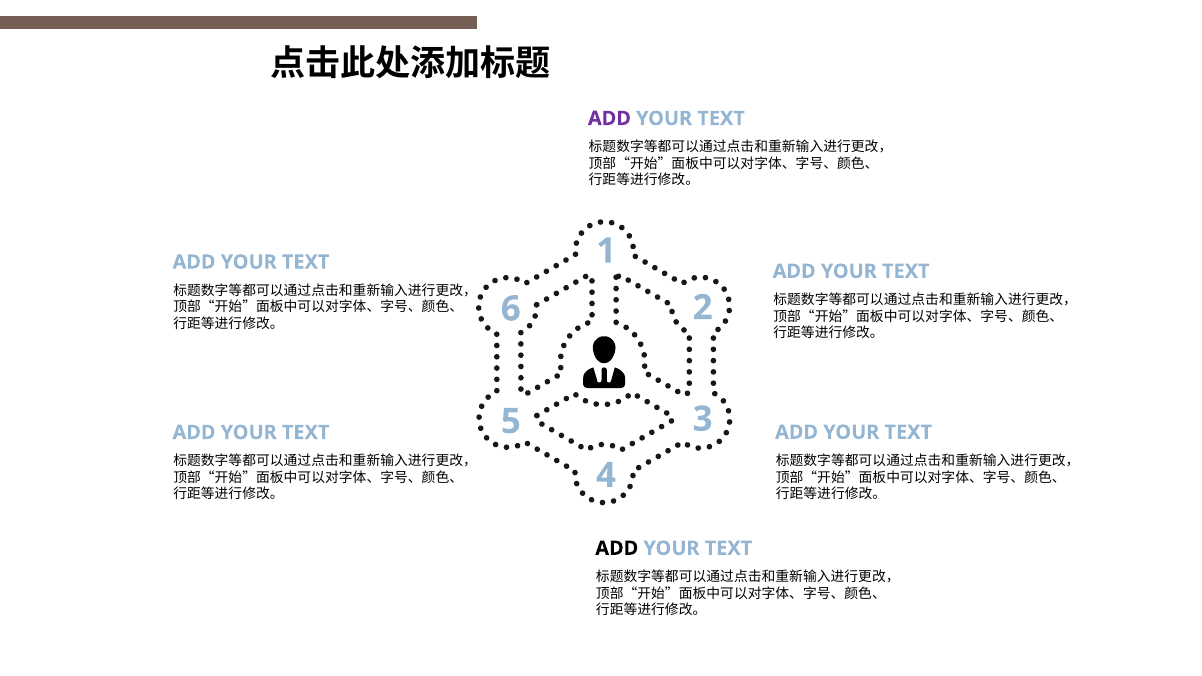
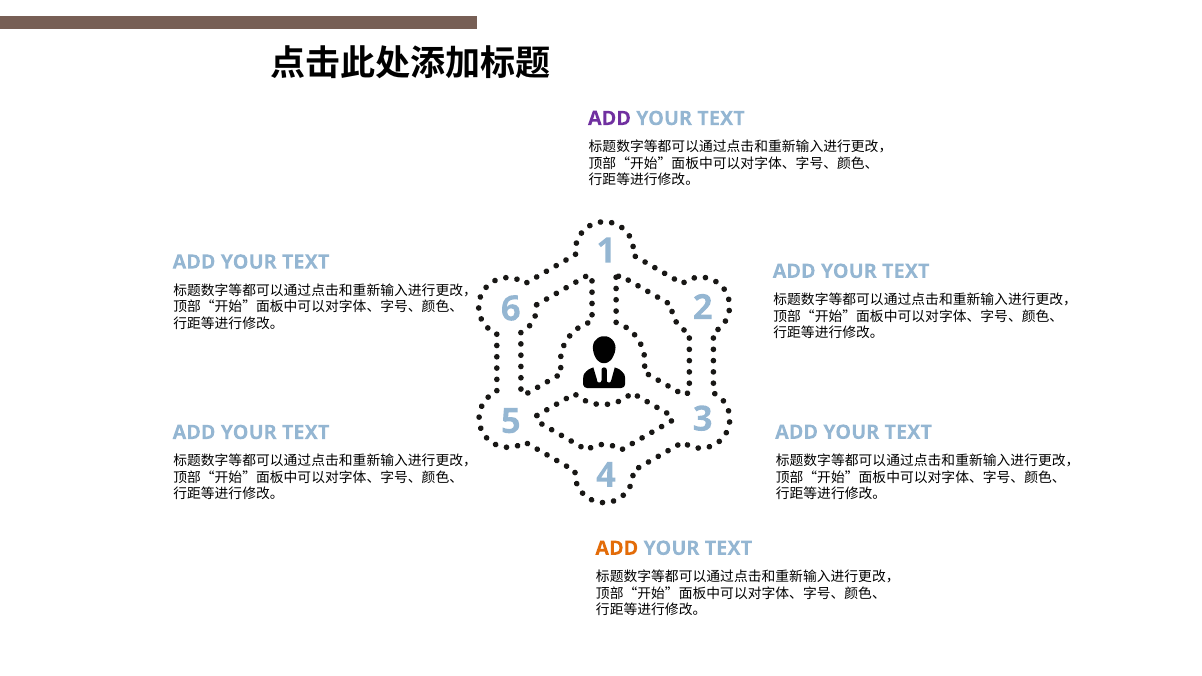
ADD colour: black -> orange (617, 548)
